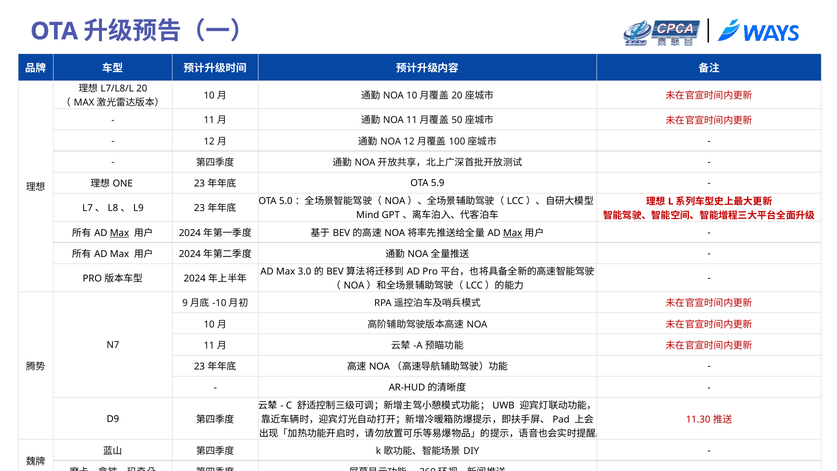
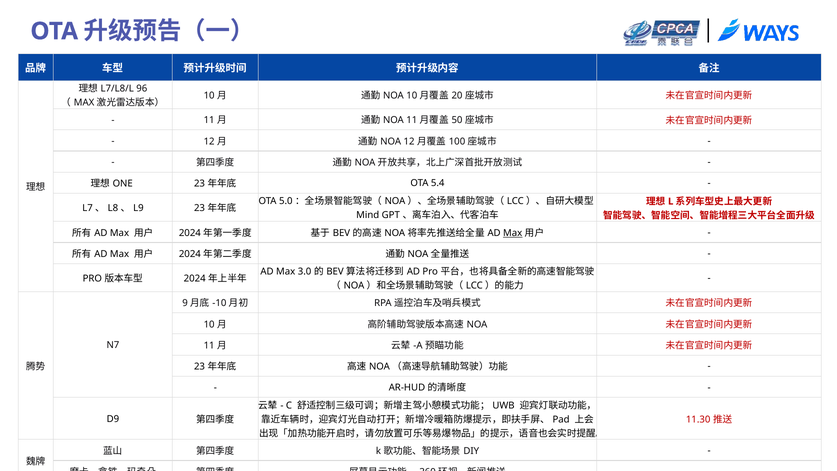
20: 20 -> 96 (142, 89)
5.9: 5.9 -> 5.4 (438, 183)
Max underline: present -> none (119, 233)
